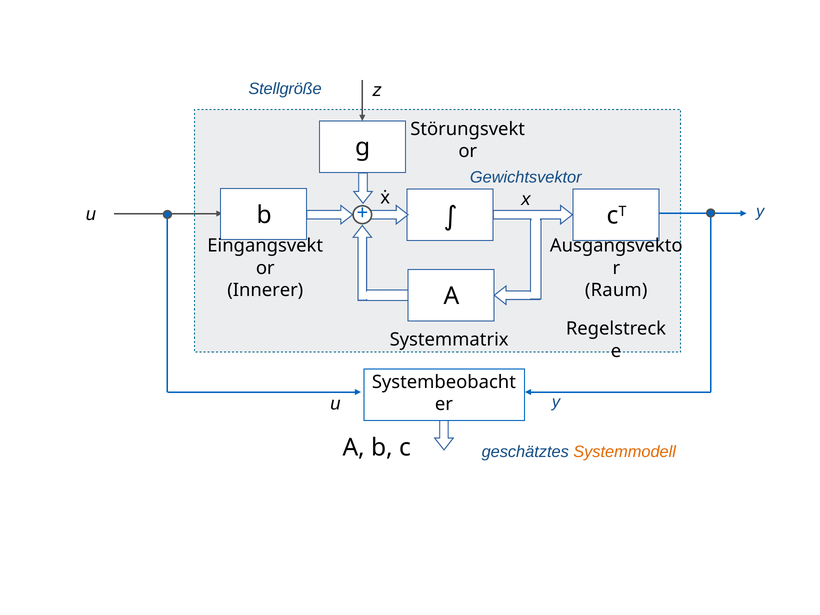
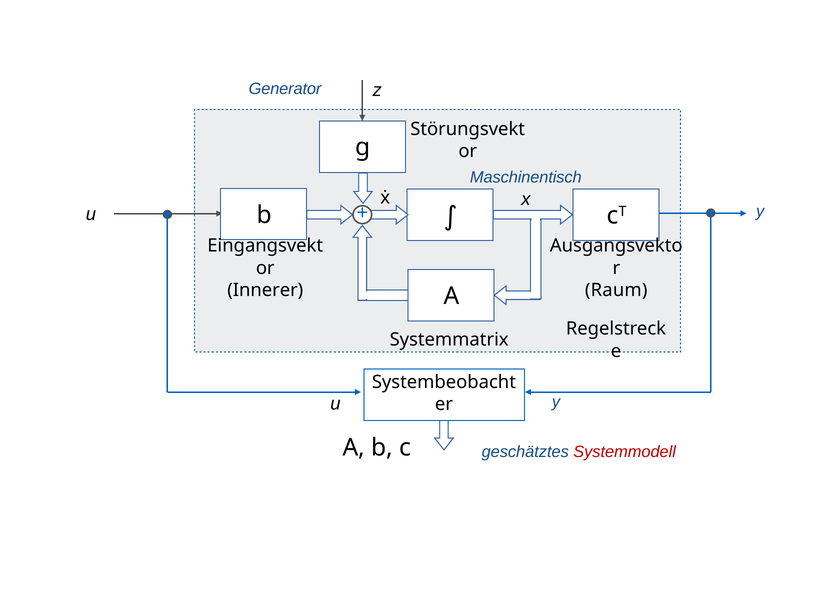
Stellgröße: Stellgröße -> Generator (285, 89)
Gewichtsvektor: Gewichtsvektor -> Maschinentisch (526, 177)
Systemmodell colour: orange -> red (625, 452)
